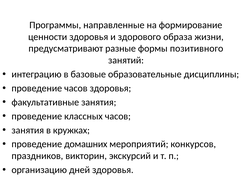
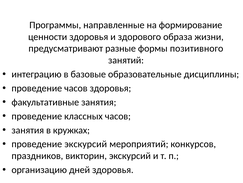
проведение домашних: домашних -> экскурсий (86, 144)
